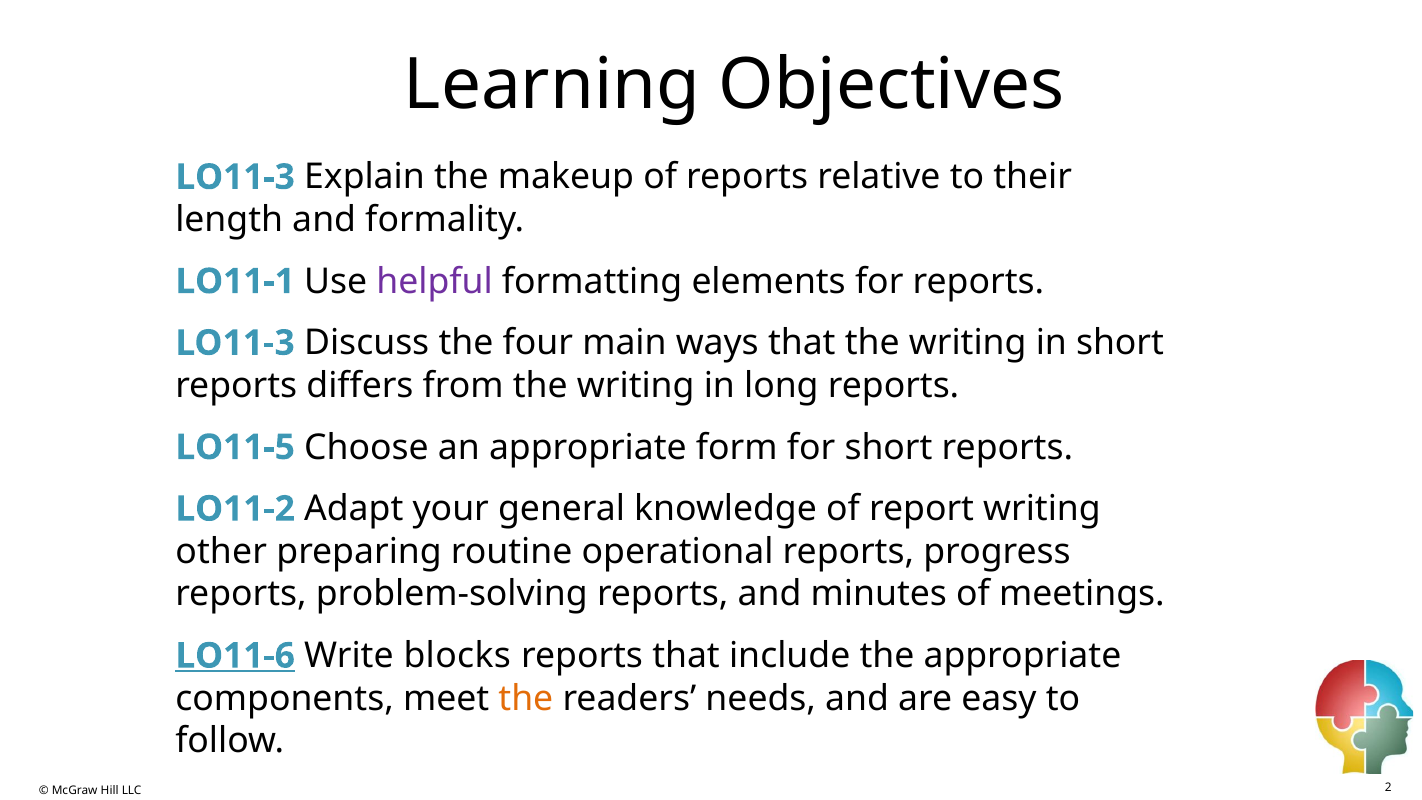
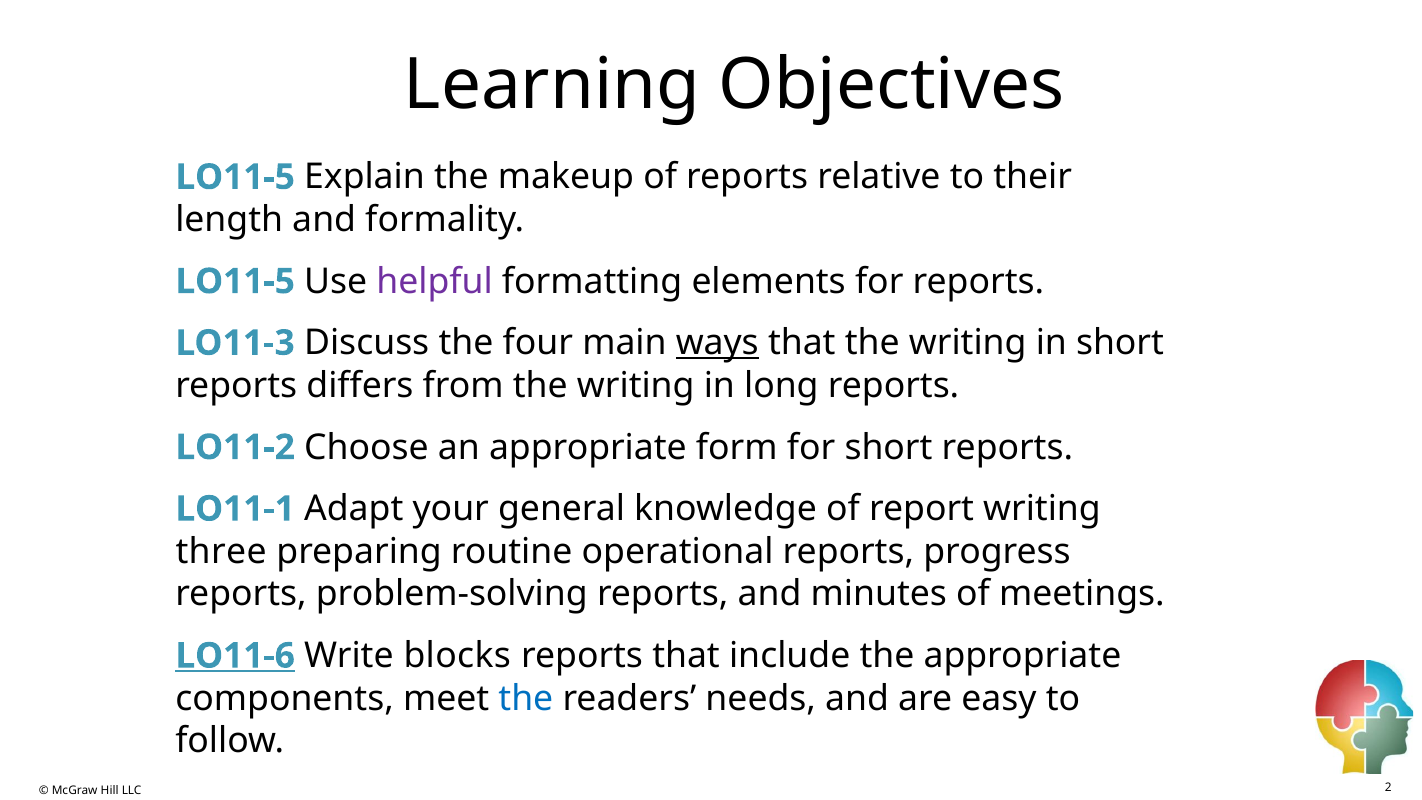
LO11-3: LO11-3 -> LO11-5 (235, 177)
LO11-1: LO11-1 -> LO11-5 (235, 281)
ways underline: none -> present (717, 343)
LO11-5: LO11-5 -> LO11-2 (235, 447)
LO11-2: LO11-2 -> LO11-1 (235, 509)
other: other -> three (221, 551)
the colour: orange -> blue (526, 698)
